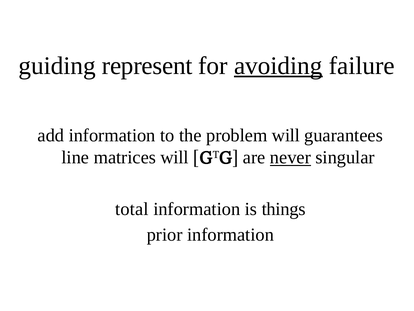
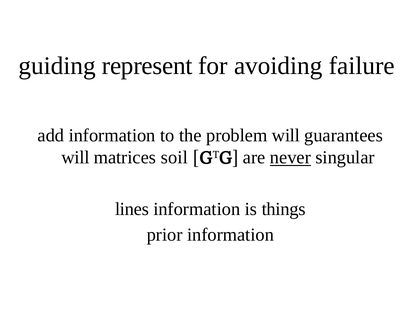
avoiding underline: present -> none (278, 66)
line: line -> will (75, 157)
matrices will: will -> soil (174, 157)
total: total -> lines (132, 209)
